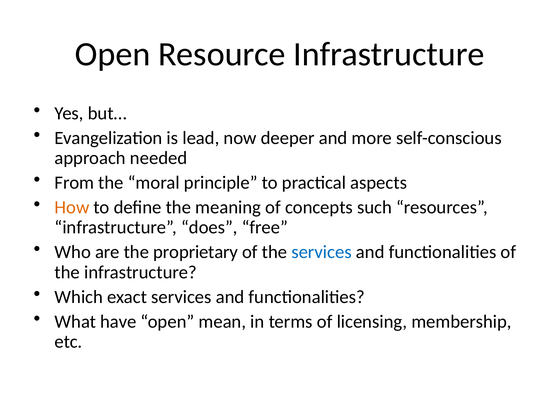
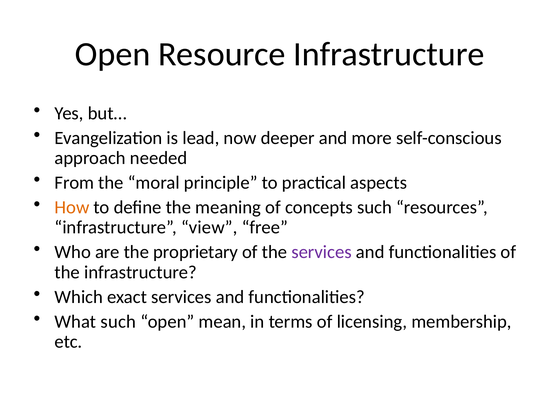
does: does -> view (209, 227)
services colour: blue -> purple (322, 252)
What have: have -> such (118, 322)
